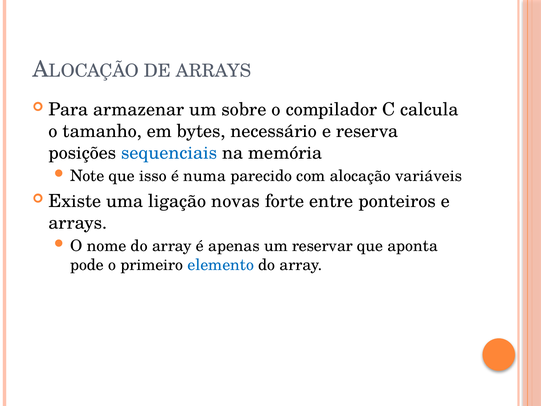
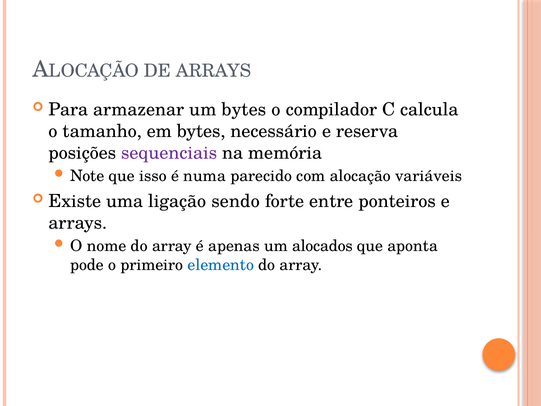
um sobre: sobre -> bytes (244, 109)
sequenciais colour: blue -> purple (169, 153)
novas: novas -> sendo (236, 201)
reservar: reservar -> alocados (322, 246)
